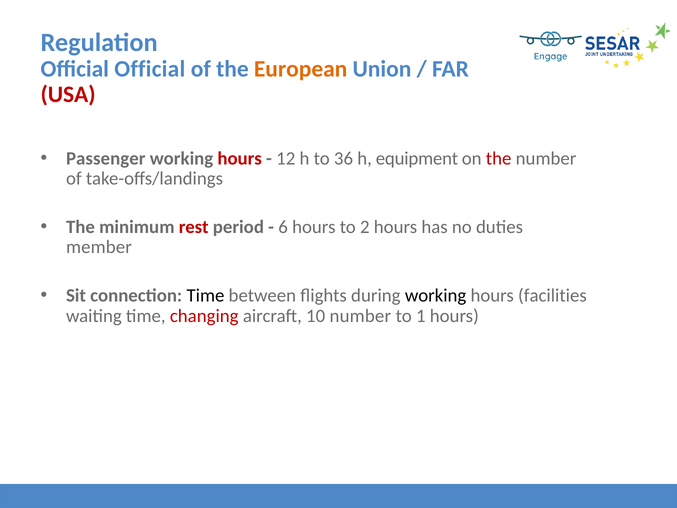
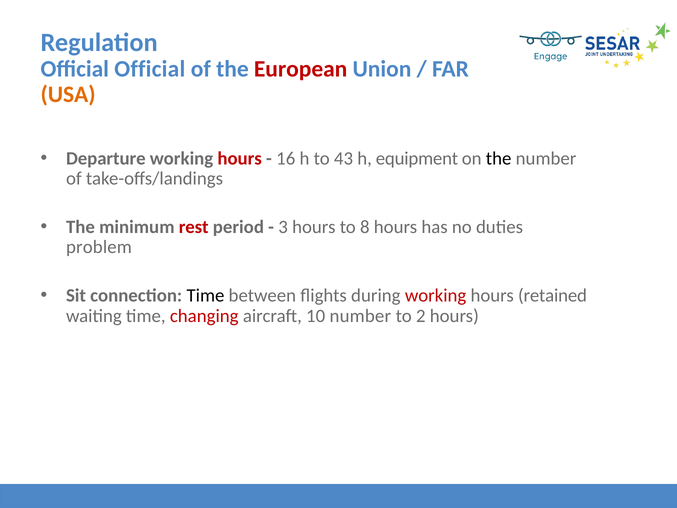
European colour: orange -> red (301, 69)
USA colour: red -> orange (68, 94)
Passenger: Passenger -> Departure (106, 158)
12: 12 -> 16 (286, 158)
36: 36 -> 43 (344, 158)
the colour: red -> black (499, 158)
6: 6 -> 3 (283, 227)
2: 2 -> 8 (365, 227)
member: member -> problem (99, 247)
working colour: black -> red (436, 295)
facilities: facilities -> retained (552, 295)
1: 1 -> 2 (421, 316)
